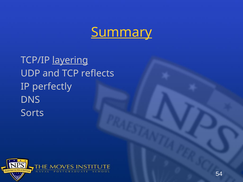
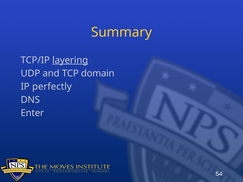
Summary underline: present -> none (121, 32)
reflects: reflects -> domain (98, 73)
Sorts: Sorts -> Enter (32, 113)
